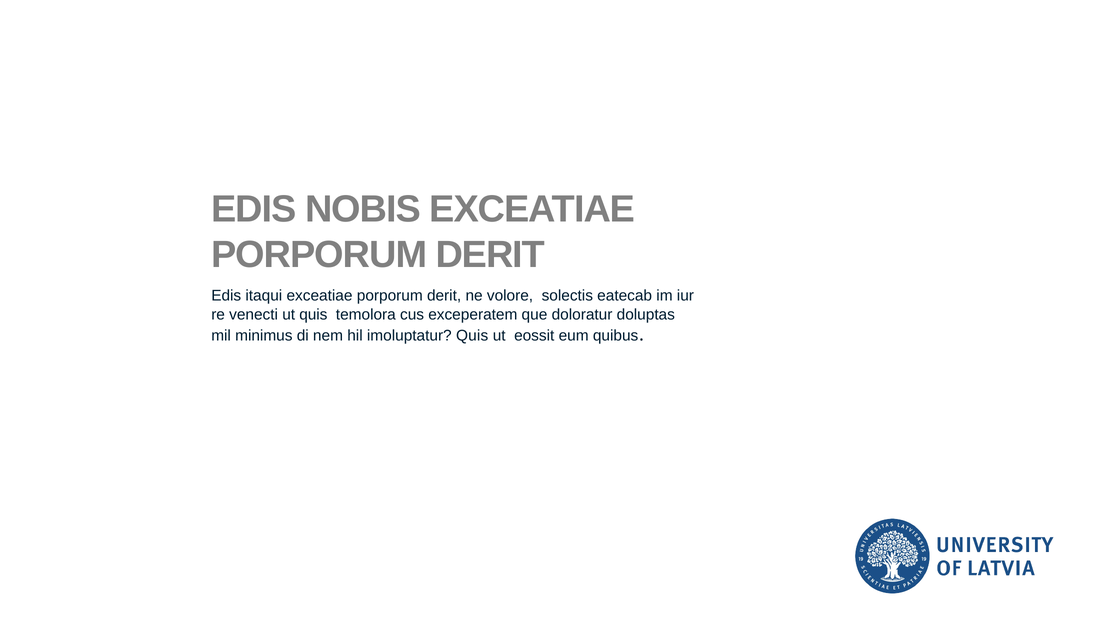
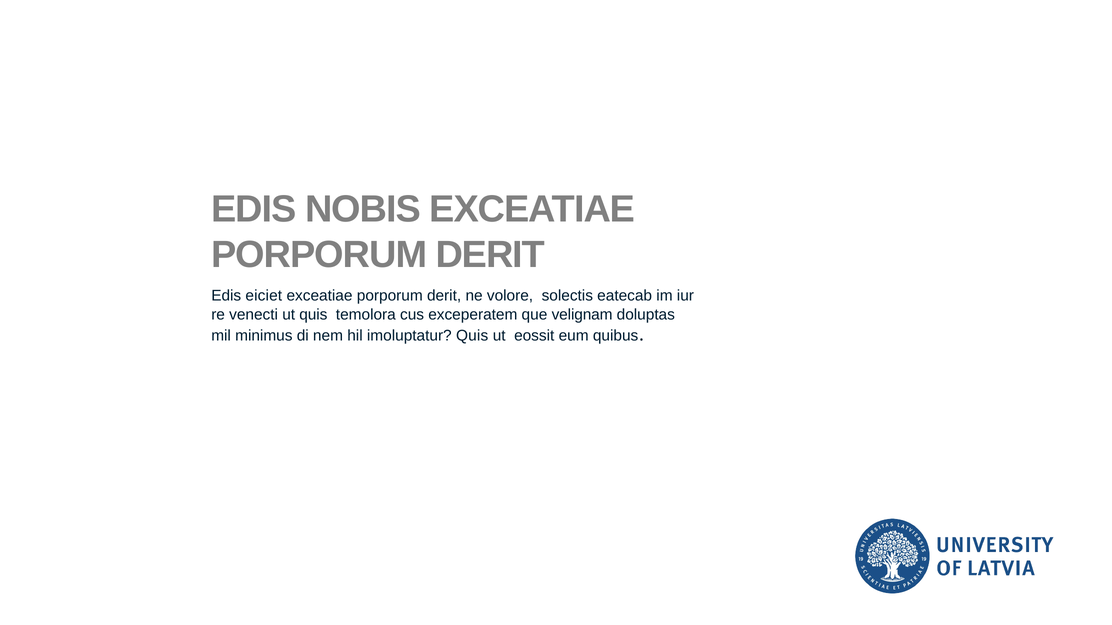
itaqui: itaqui -> eiciet (264, 296)
doloratur: doloratur -> velignam (582, 315)
